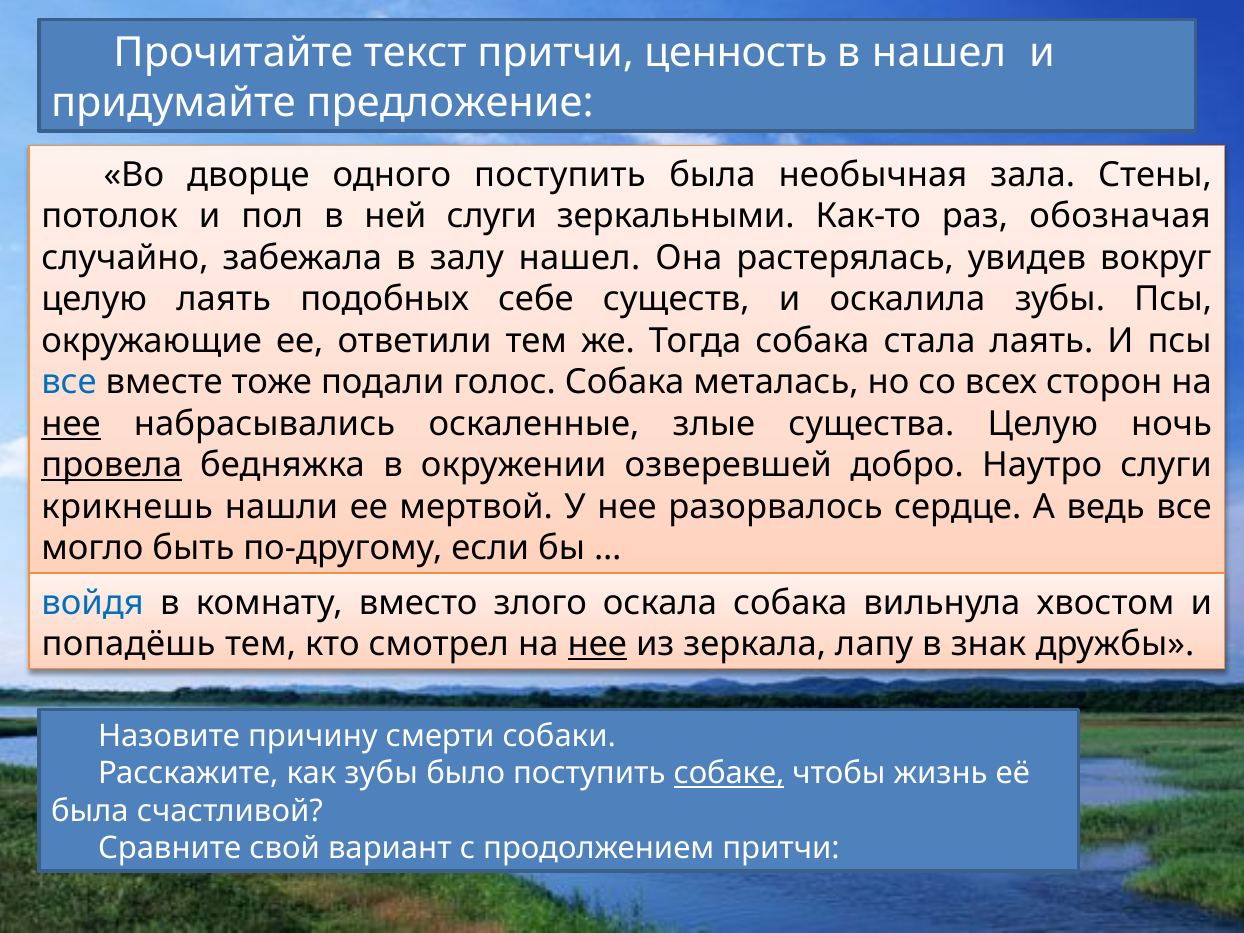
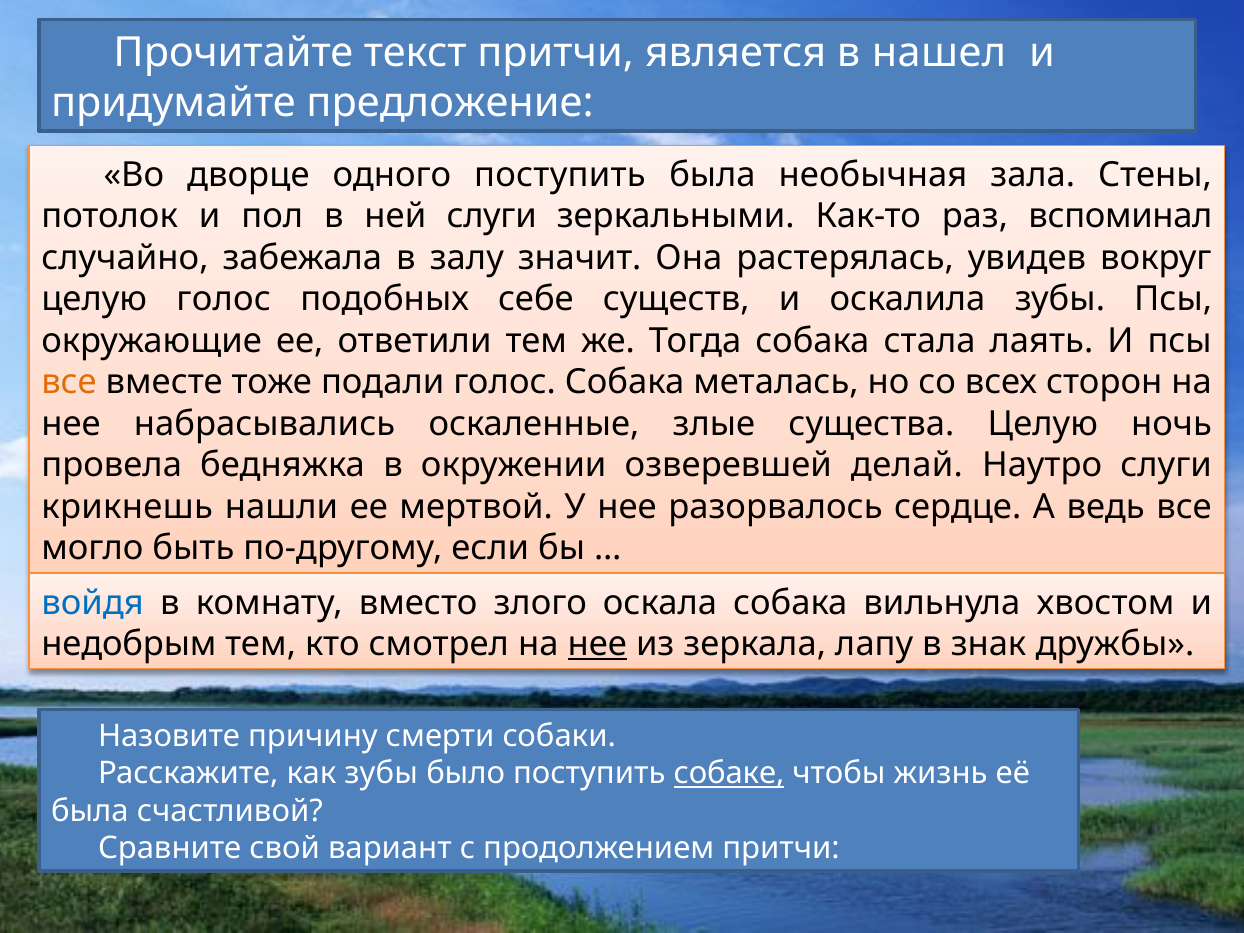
ценность: ценность -> является (736, 53)
обозначая: обозначая -> вспоминал (1120, 217)
залу нашел: нашел -> значит (580, 258)
целую лаять: лаять -> голос (224, 299)
все colour: blue -> orange (69, 382)
нее underline: present -> none (71, 424)
провела underline: present -> none (112, 465)
добро: добро -> делай (907, 465)
попадёшь: попадёшь -> недобрым (129, 644)
